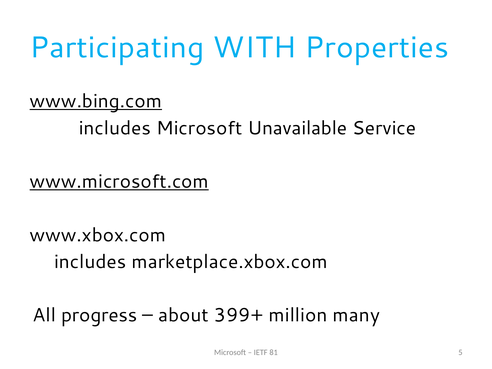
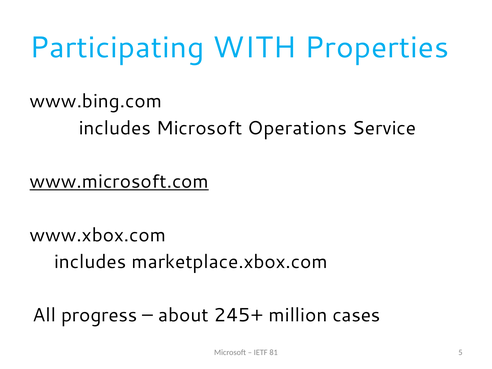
www.bing.com underline: present -> none (96, 101)
Unavailable: Unavailable -> Operations (297, 128)
399+: 399+ -> 245+ (239, 315)
many: many -> cases (356, 315)
